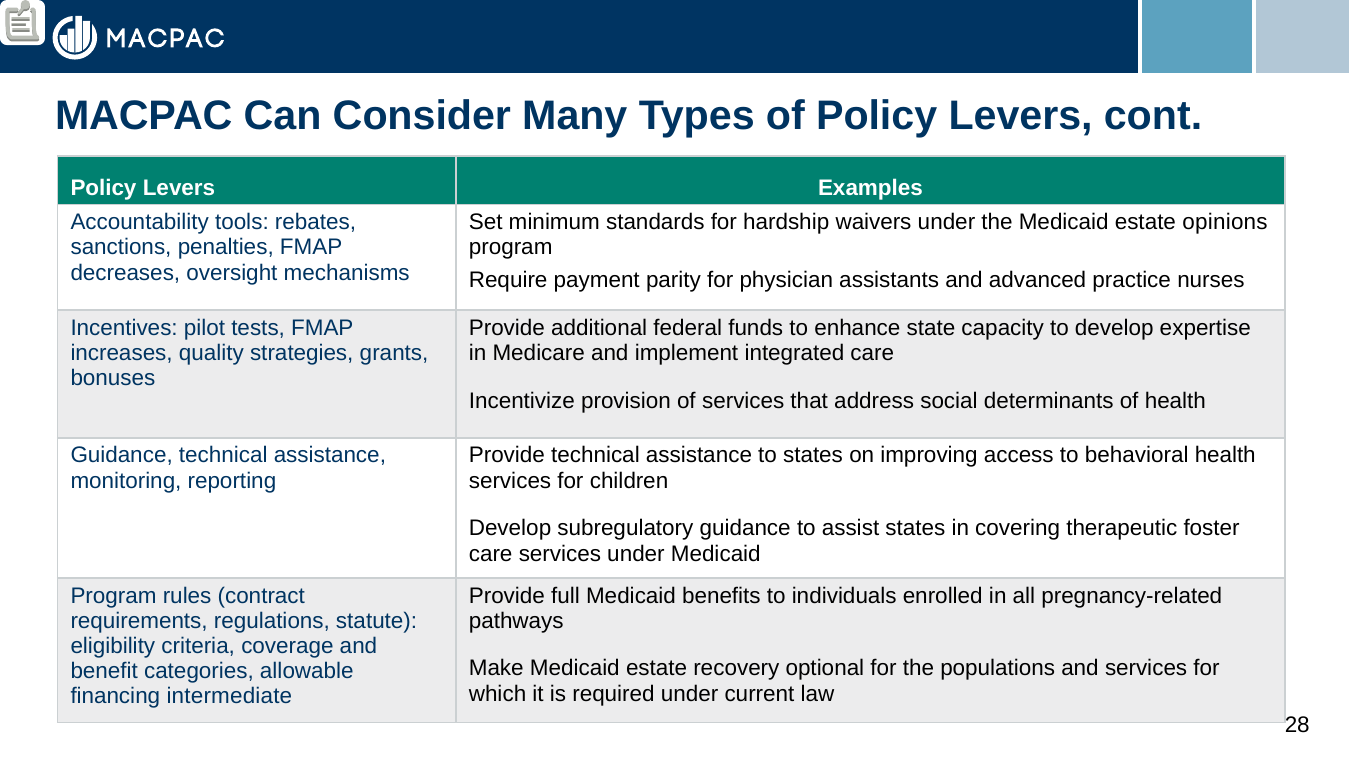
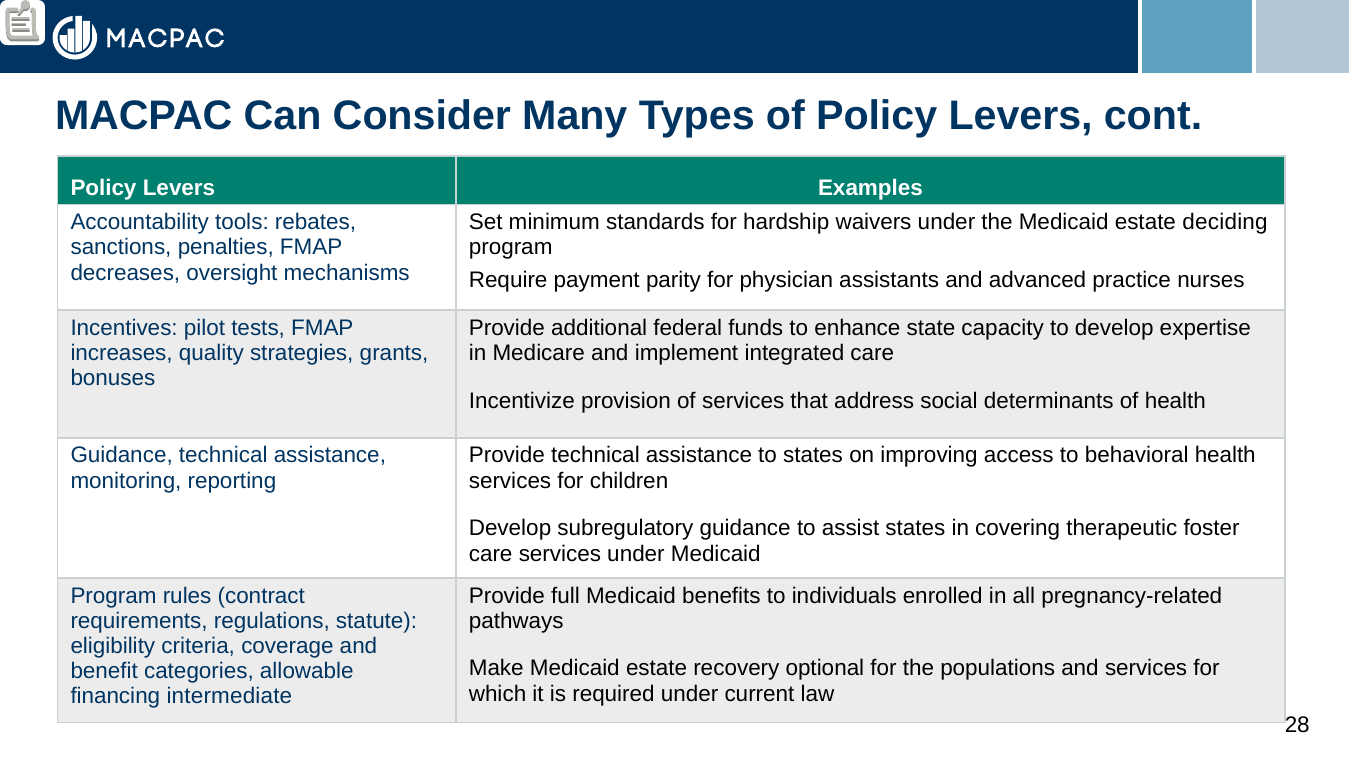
opinions: opinions -> deciding (1225, 222)
